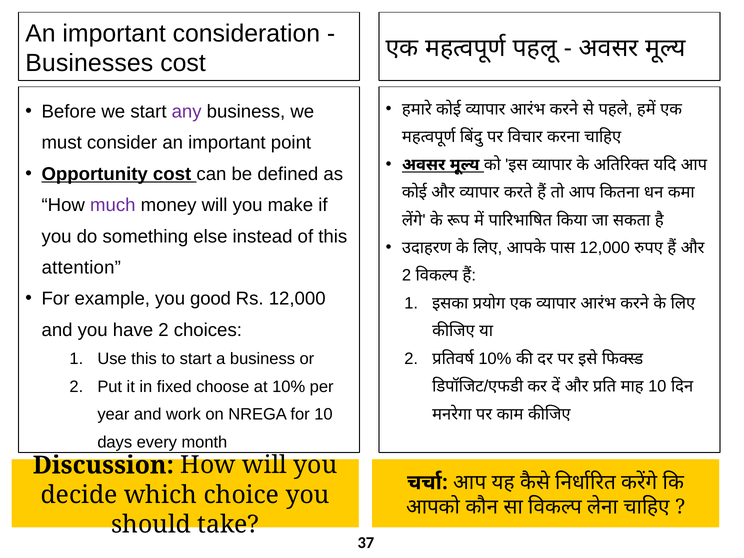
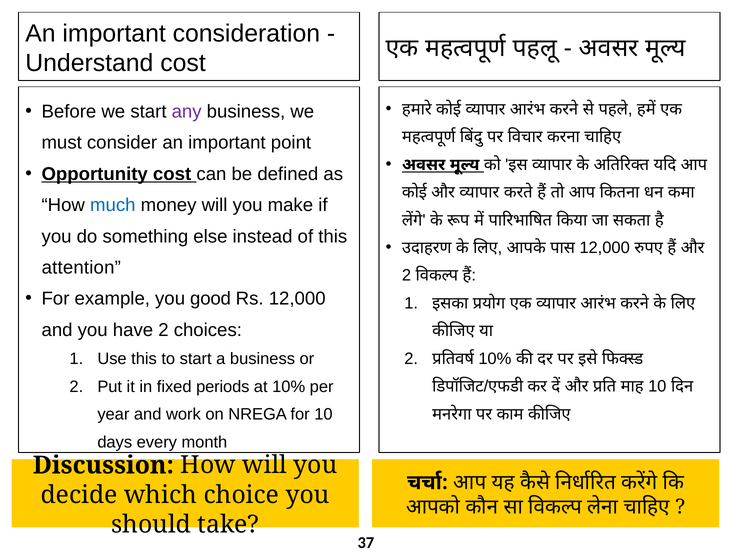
Businesses: Businesses -> Understand (89, 63)
much colour: purple -> blue (113, 205)
choose: choose -> periods (223, 387)
